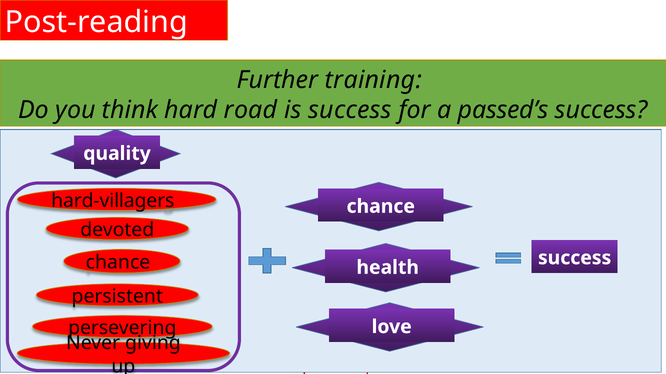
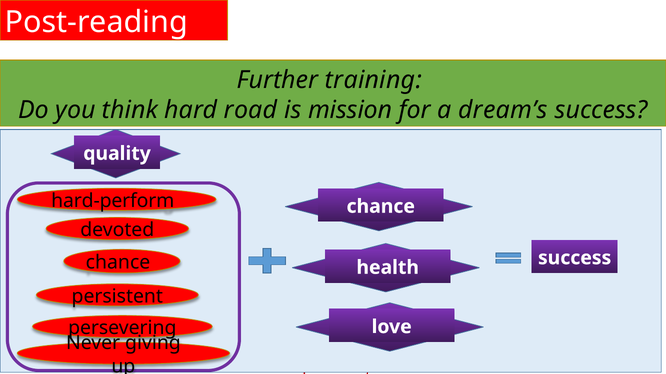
is success: success -> mission (350, 110)
passed’s: passed’s -> dream’s (503, 110)
hard-villagers: hard-villagers -> hard-perform (113, 201)
